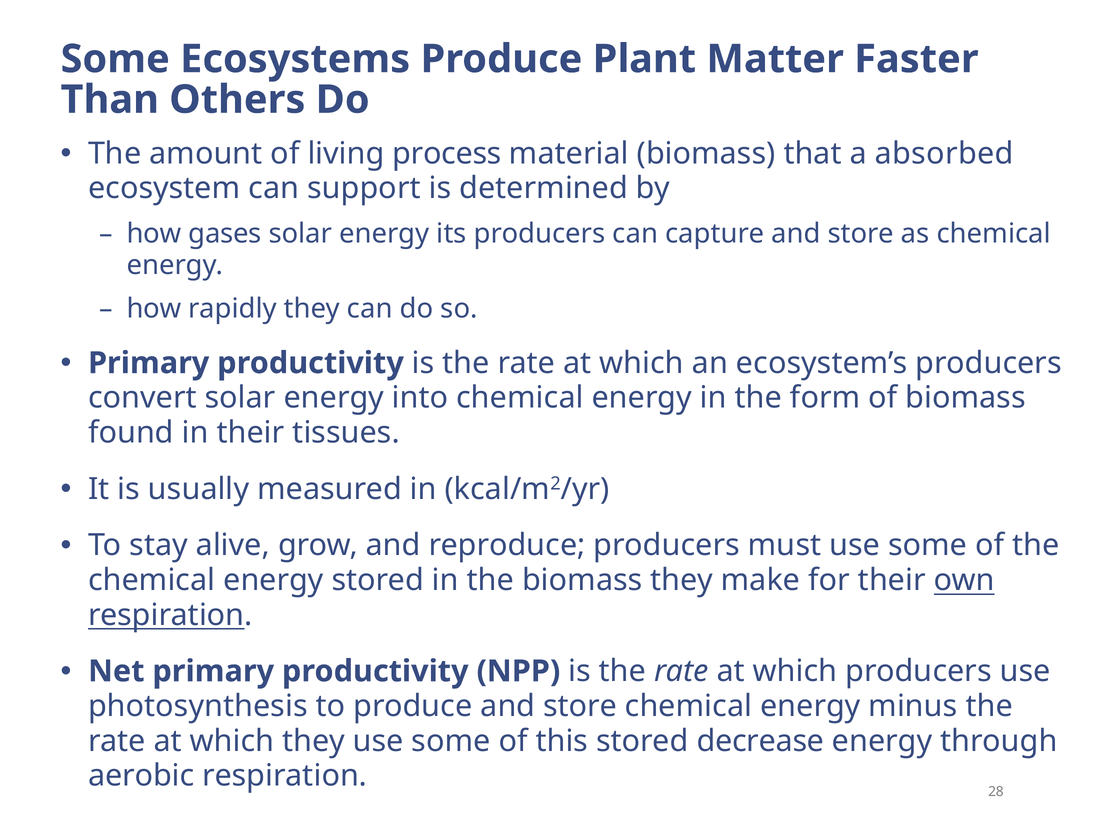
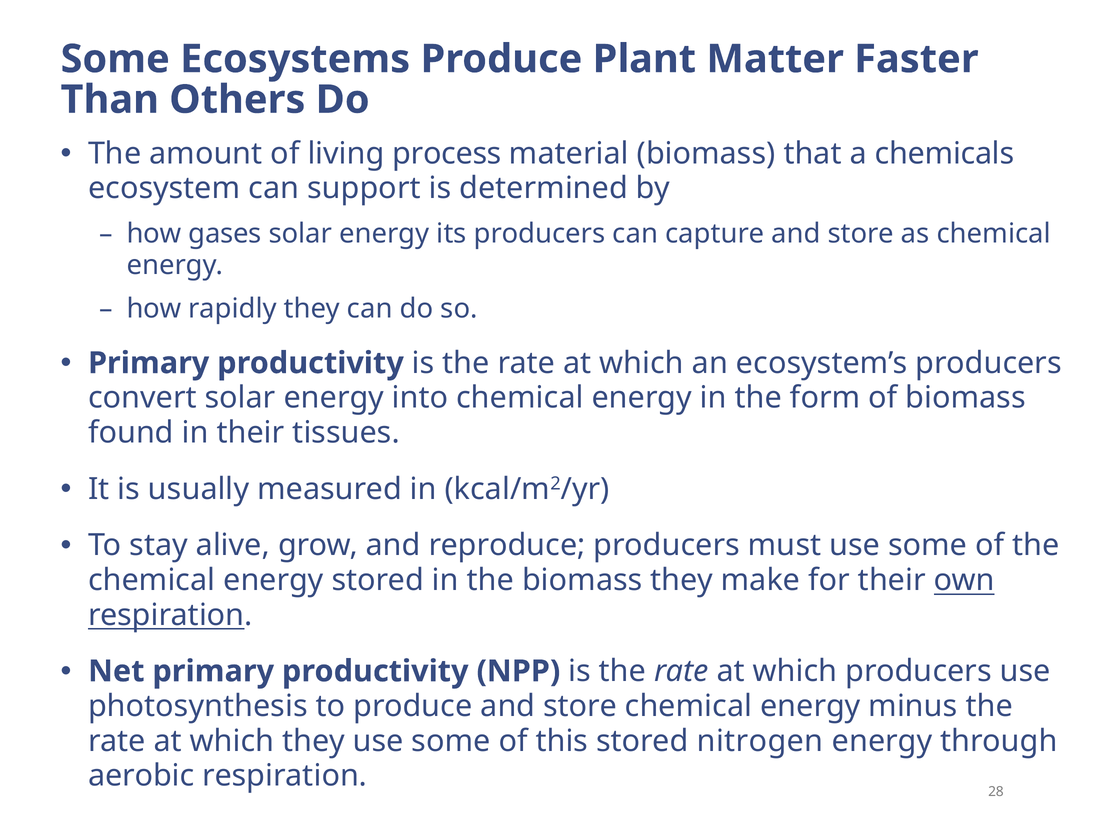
absorbed: absorbed -> chemicals (945, 154)
decrease: decrease -> nitrogen (760, 742)
